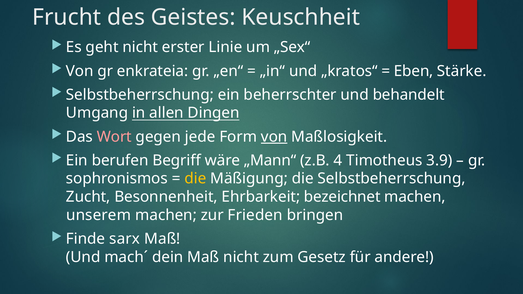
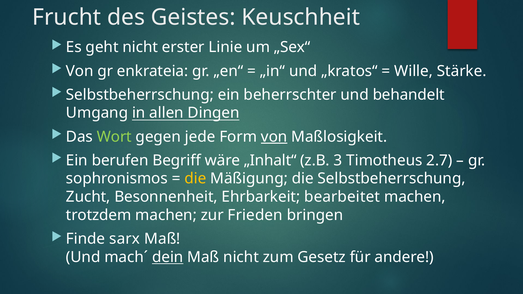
Eben: Eben -> Wille (414, 71)
Wort colour: pink -> light green (114, 137)
„Mann“: „Mann“ -> „Inhalt“ (270, 160)
4: 4 -> 3 (338, 160)
3.9: 3.9 -> 2.7 (439, 160)
bezeichnet: bezeichnet -> bearbeitet (342, 197)
unserem: unserem -> trotzdem (99, 215)
dein underline: none -> present (168, 257)
